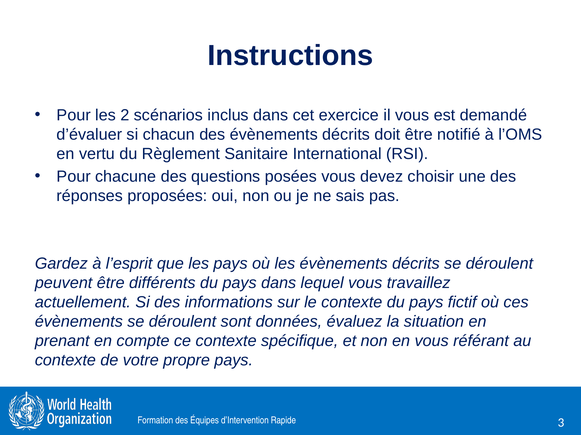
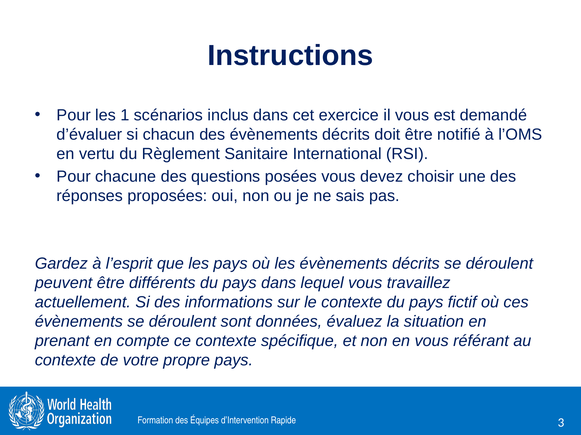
2: 2 -> 1 (125, 115)
